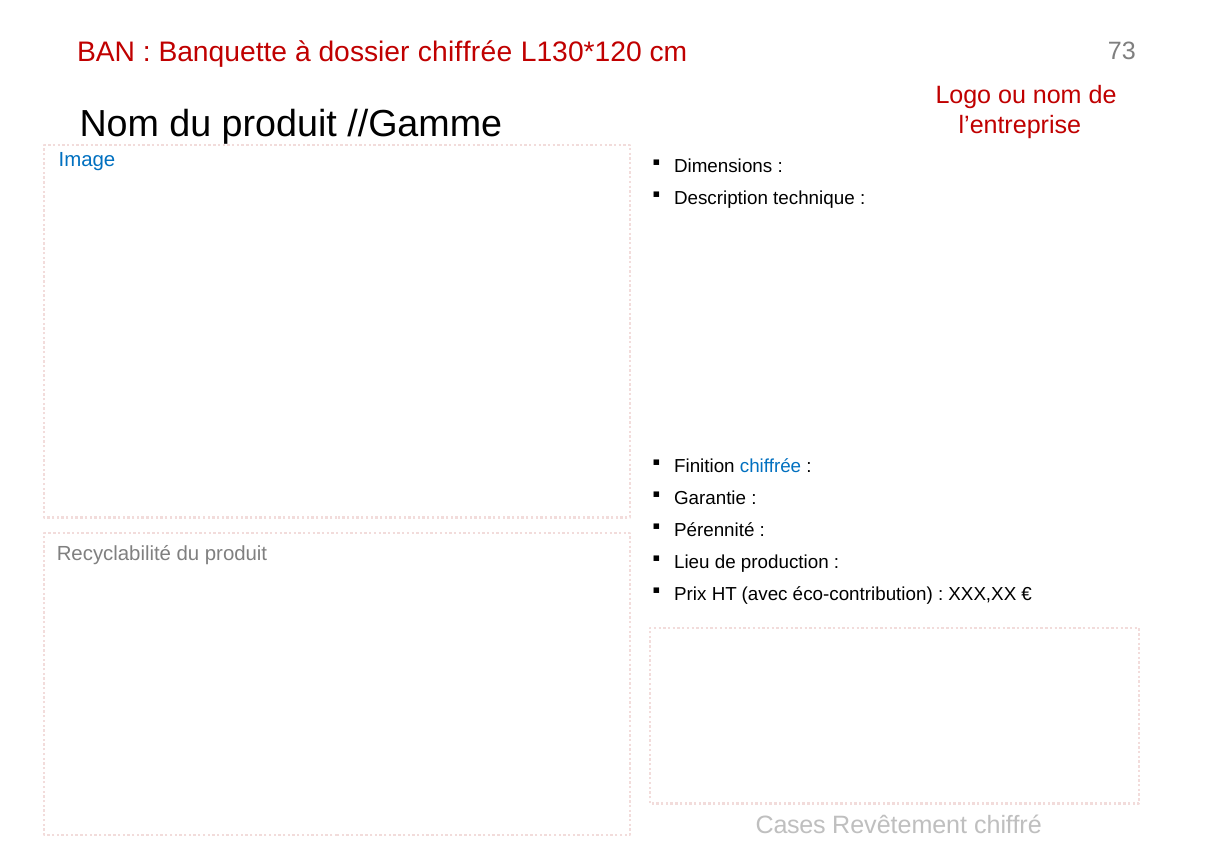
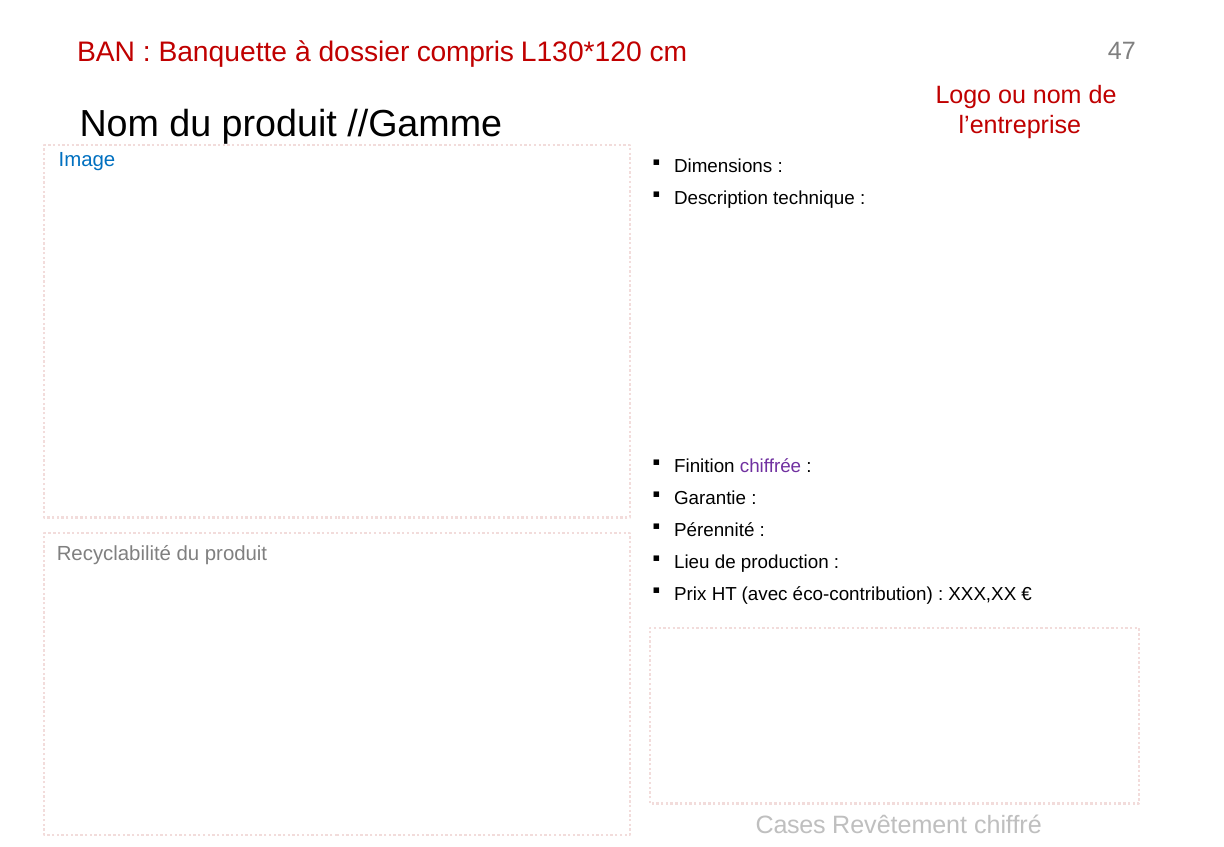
dossier chiffrée: chiffrée -> compris (465, 52)
73: 73 -> 47 (1122, 52)
chiffrée colour: blue -> purple (771, 467)
